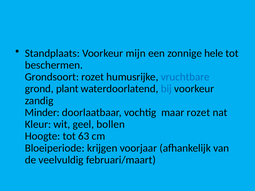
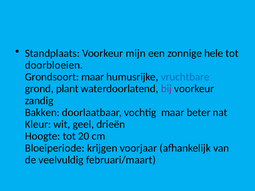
beschermen: beschermen -> doorbloeien (54, 65)
Grondsoort rozet: rozet -> maar (93, 77)
bij colour: blue -> purple (166, 89)
Minder: Minder -> Bakken (42, 113)
maar rozet: rozet -> beter (199, 113)
bollen: bollen -> drieën (111, 124)
63: 63 -> 20 (84, 136)
